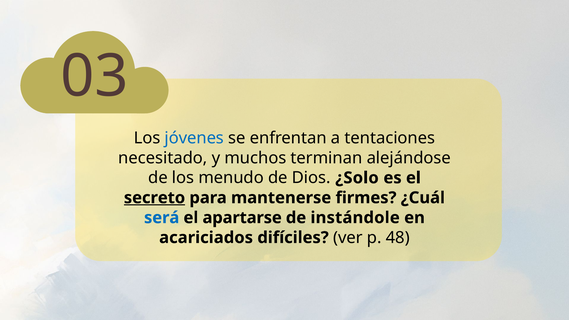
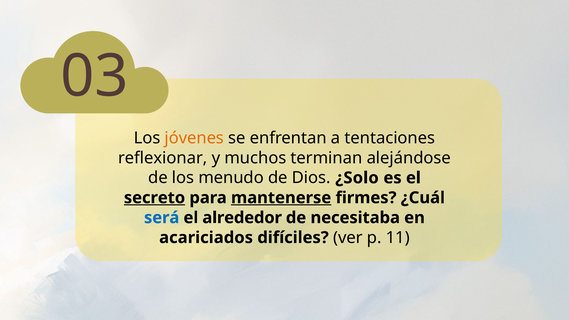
jóvenes colour: blue -> orange (194, 138)
necesitado: necesitado -> reflexionar (163, 158)
mantenerse underline: none -> present (281, 198)
apartarse: apartarse -> alrededor (242, 218)
instándole: instándole -> necesitaba (355, 218)
48: 48 -> 11 (398, 238)
